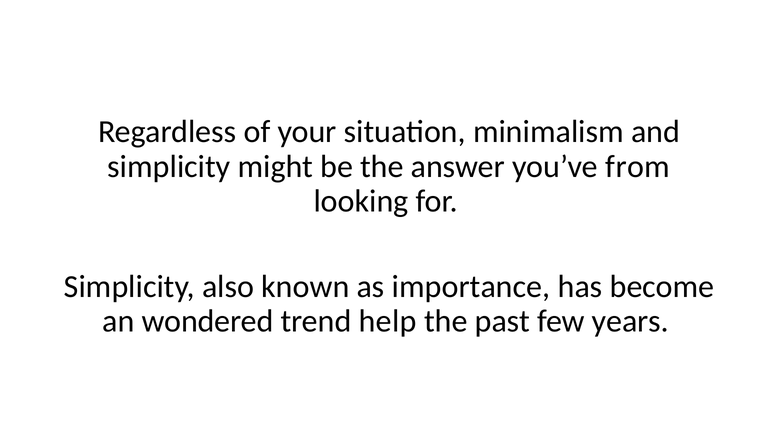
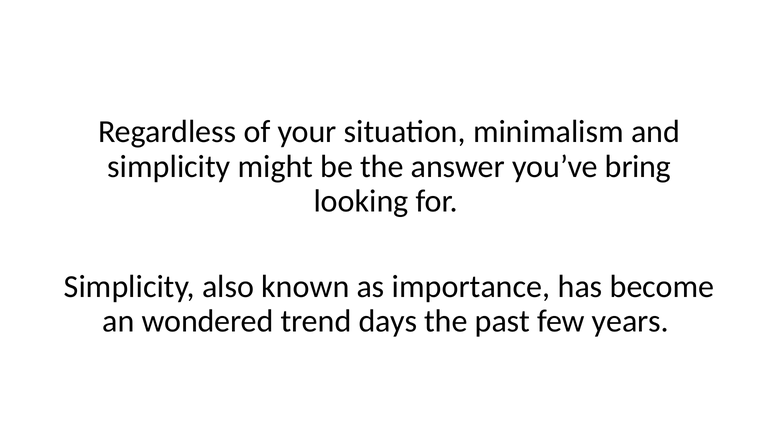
from: from -> bring (638, 167)
help: help -> days (388, 321)
